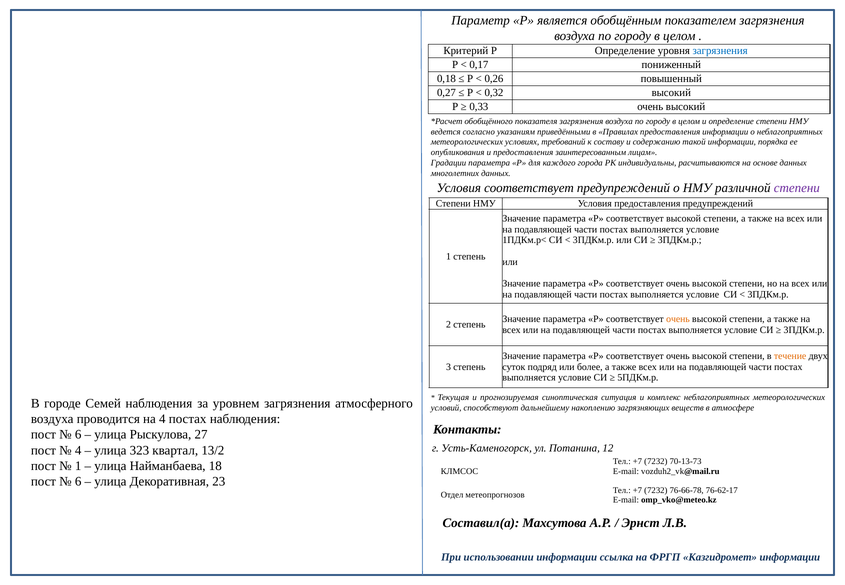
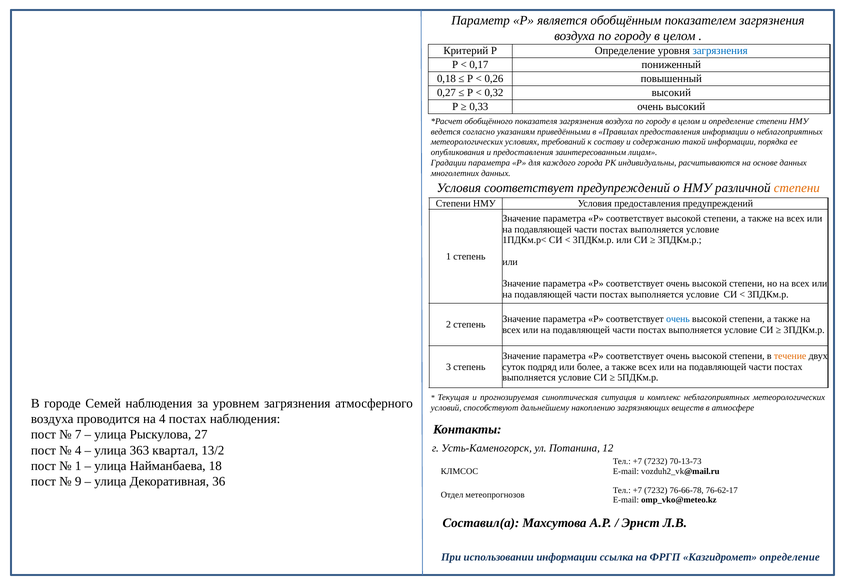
степени colour: purple -> orange (797, 188)
очень colour: orange -> blue (678, 319)
6: 6 -> 7 (78, 435)
323: 323 -> 363 (139, 450)
6: 6 -> 9 (78, 481)
23: 23 -> 36 (219, 481)
Казгидромет информации: информации -> определение (790, 557)
